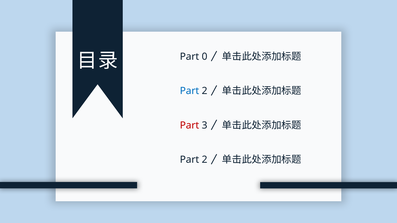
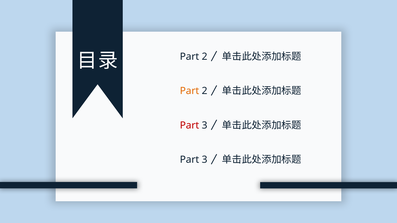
0: 0 -> 2 (205, 57)
Part colour: blue -> orange (189, 91)
2: 2 -> 3 (205, 160)
